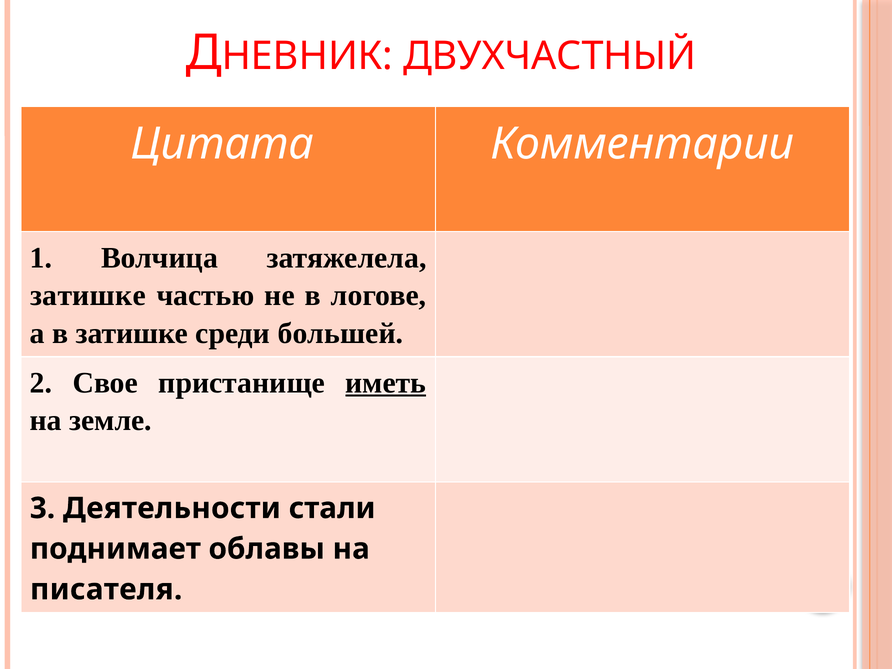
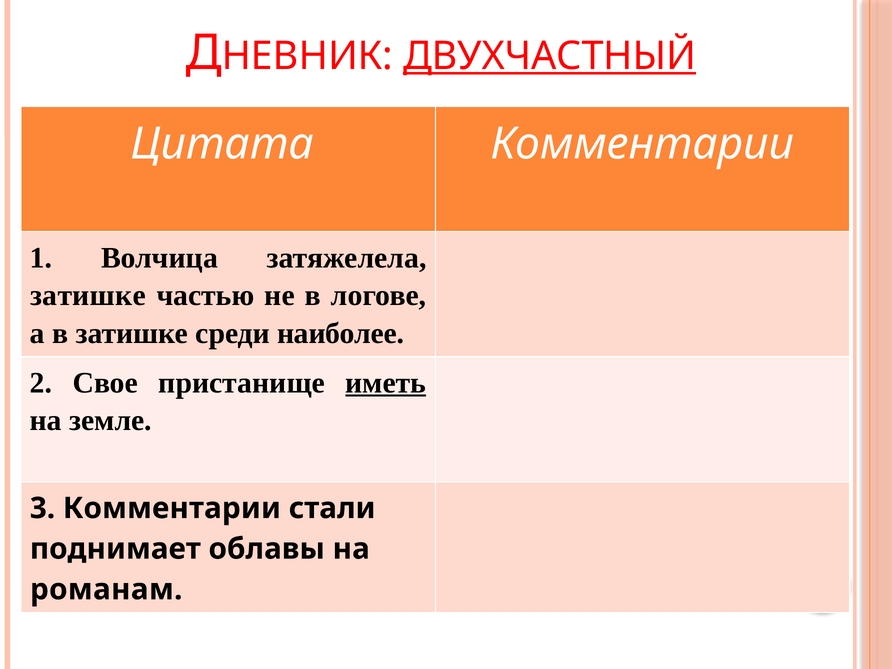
ДВУХЧАСТНЫЙ underline: none -> present (550, 56)
большей: большей -> наиболее (341, 333)
3 Деятельности: Деятельности -> Комментарии (172, 508)
писателя: писателя -> романам (106, 589)
